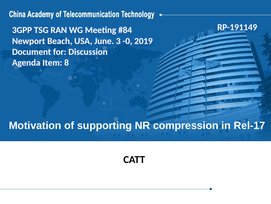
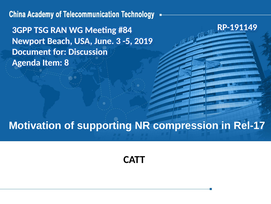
-0: -0 -> -5 (127, 41)
